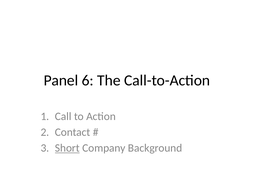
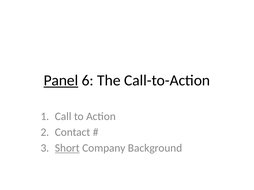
Panel underline: none -> present (61, 81)
